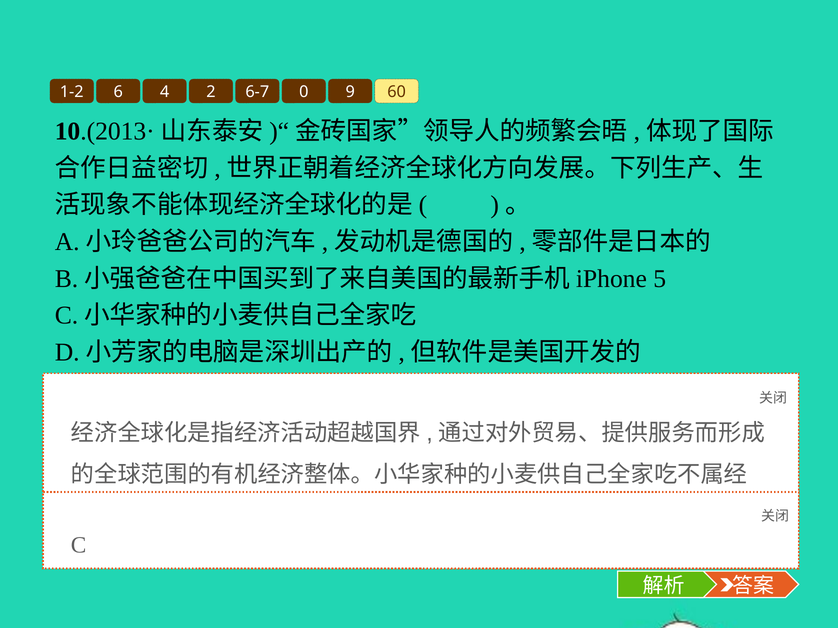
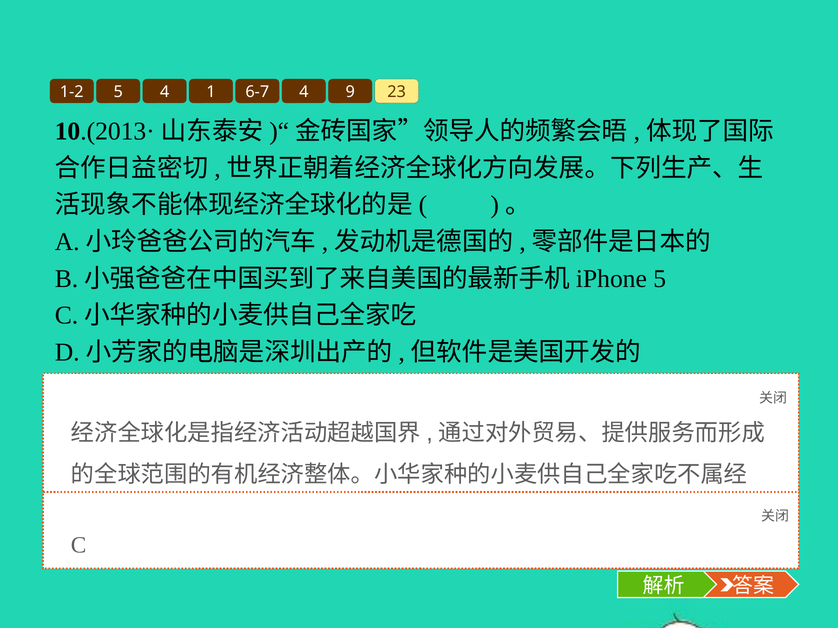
1-2 6: 6 -> 5 (118, 92)
2: 2 -> 1 (211, 92)
6-7 0: 0 -> 4 (304, 92)
60: 60 -> 23 (397, 92)
